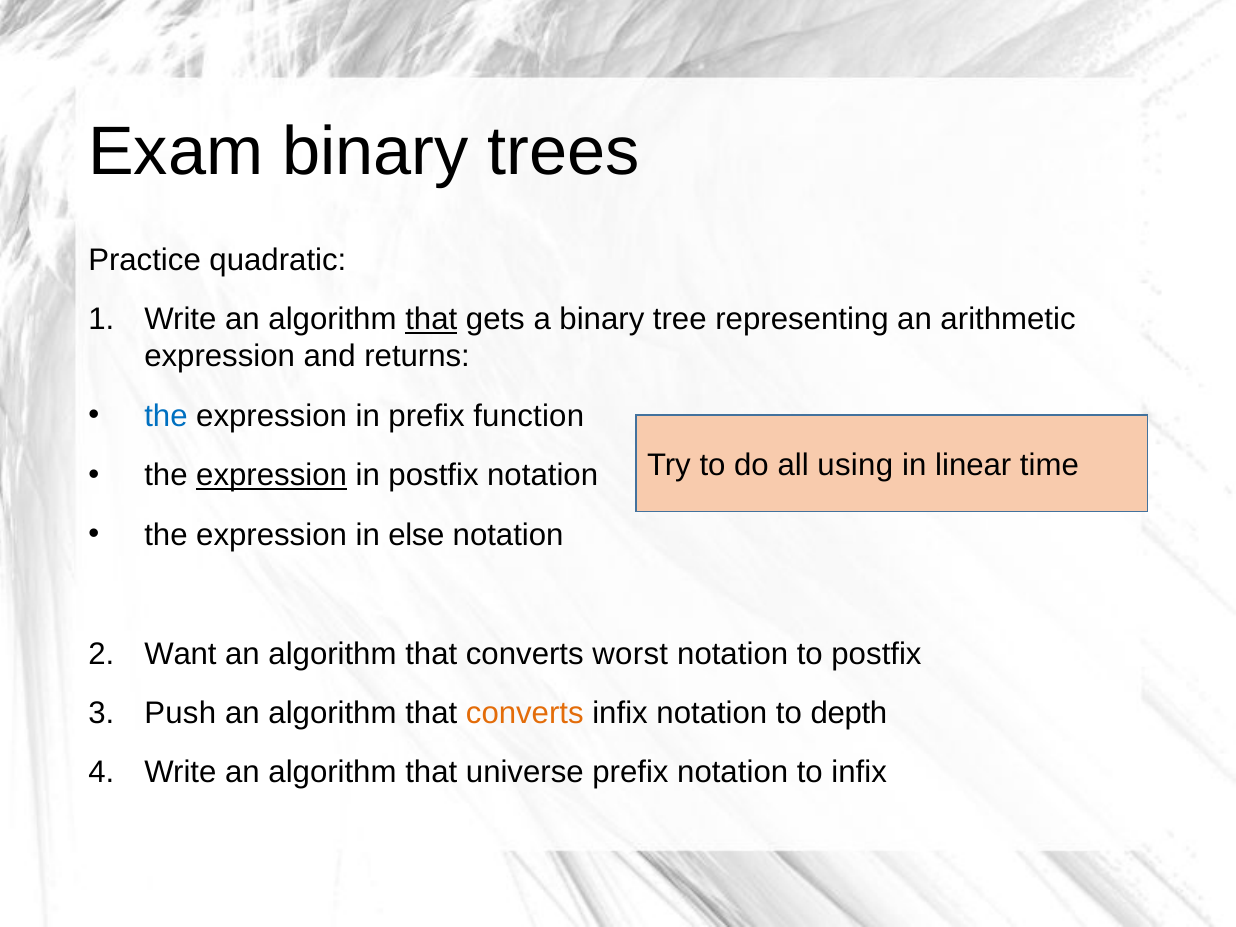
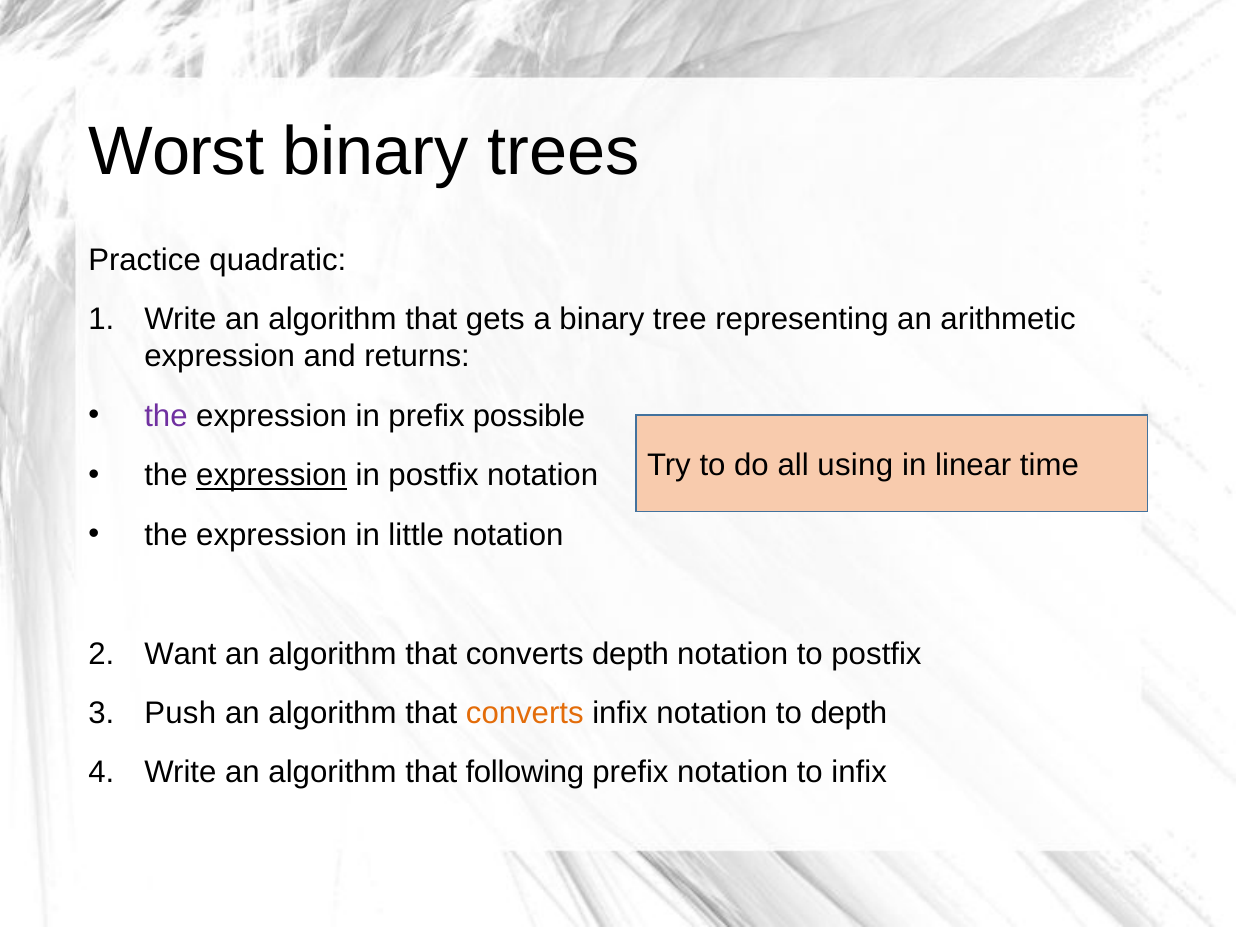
Exam: Exam -> Worst (176, 151)
that underline: present -> none (431, 319)
the colour: blue -> purple (166, 416)
function: function -> possible (529, 416)
else: else -> little (416, 535)
converts worst: worst -> depth (631, 654)
universe: universe -> following (525, 773)
